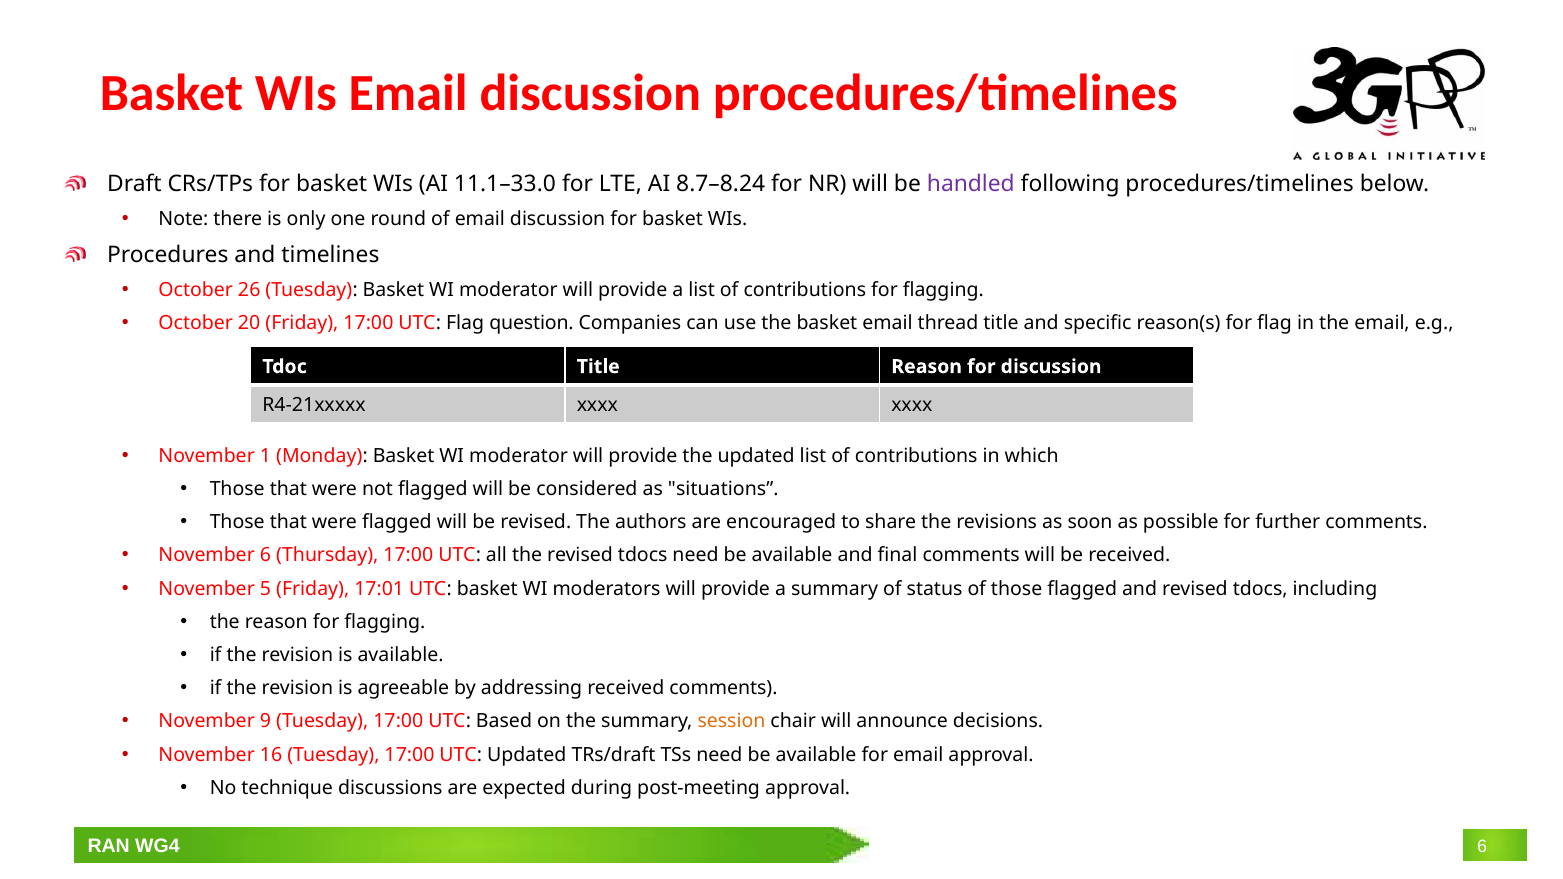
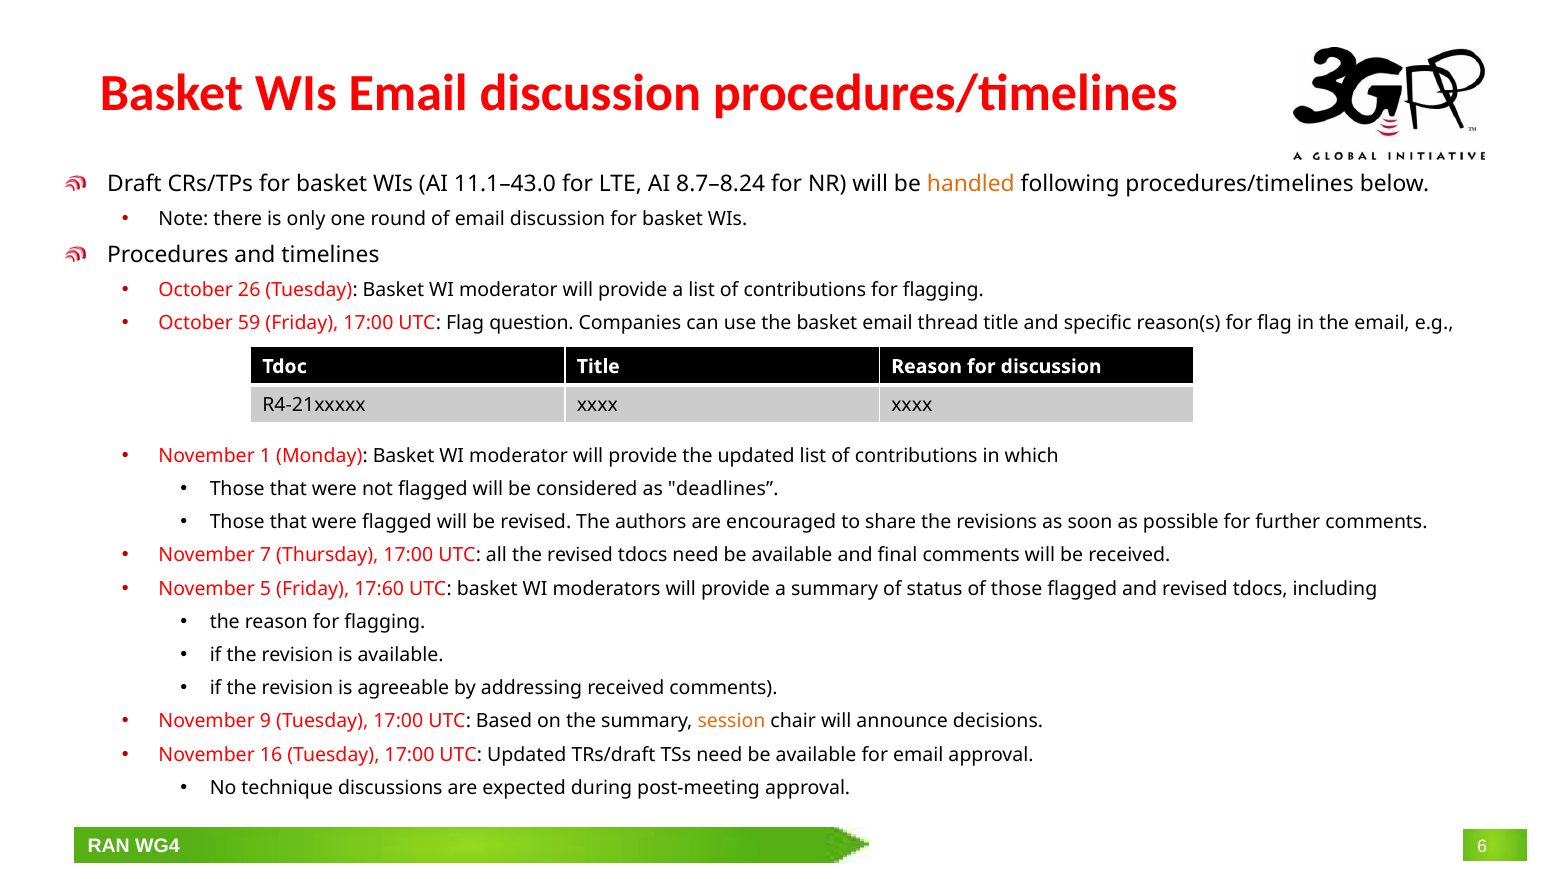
11.1–33.0: 11.1–33.0 -> 11.1–43.0 (505, 184)
handled colour: purple -> orange (971, 184)
20: 20 -> 59 (249, 323)
situations: situations -> deadlines (723, 489)
November 6: 6 -> 7 (266, 556)
17:01: 17:01 -> 17:60 (379, 589)
